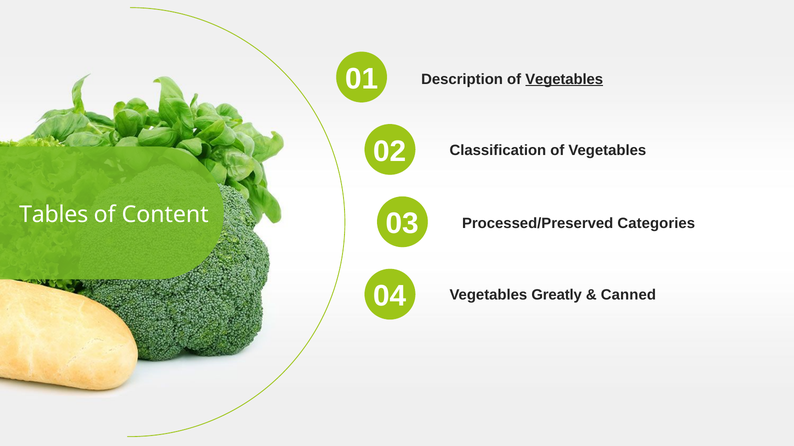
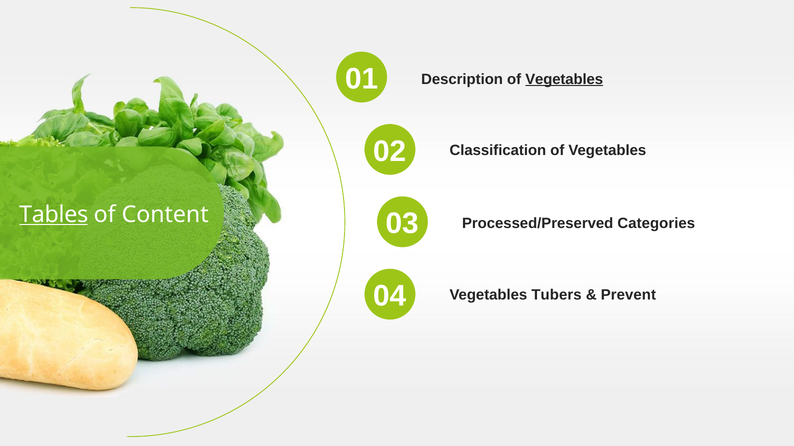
Tables underline: none -> present (54, 215)
Greatly: Greatly -> Tubers (557, 295)
Canned: Canned -> Prevent (628, 295)
